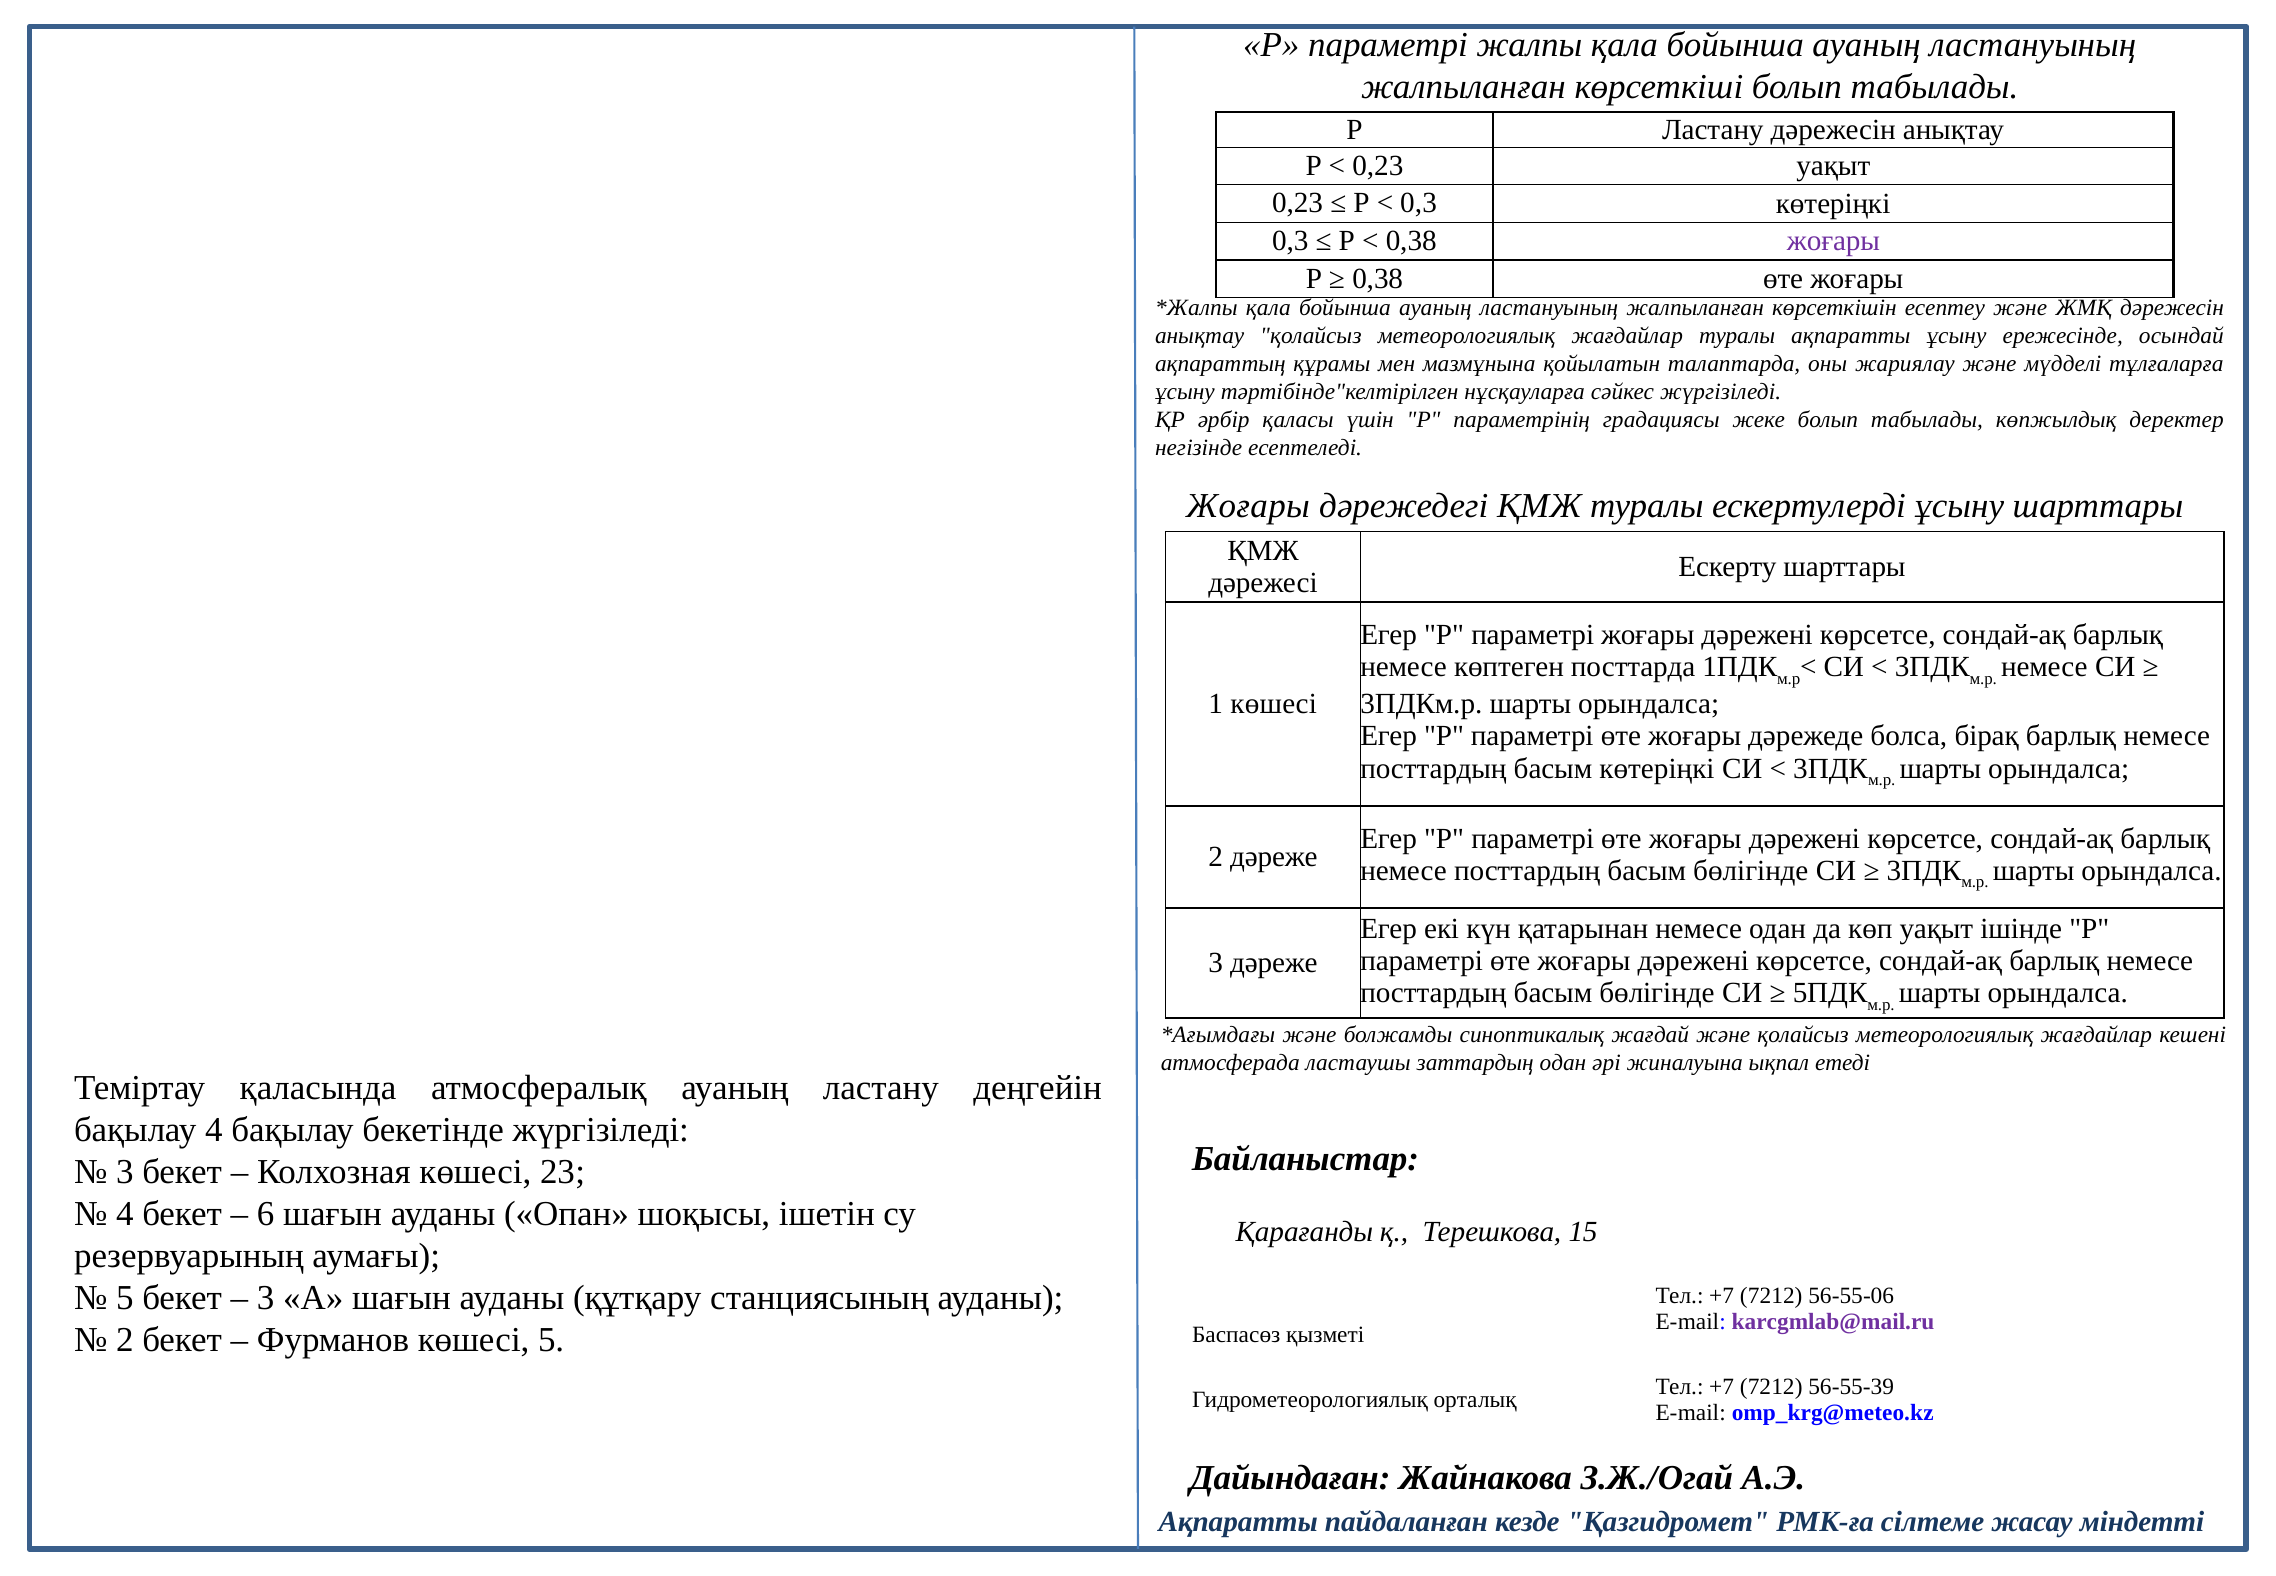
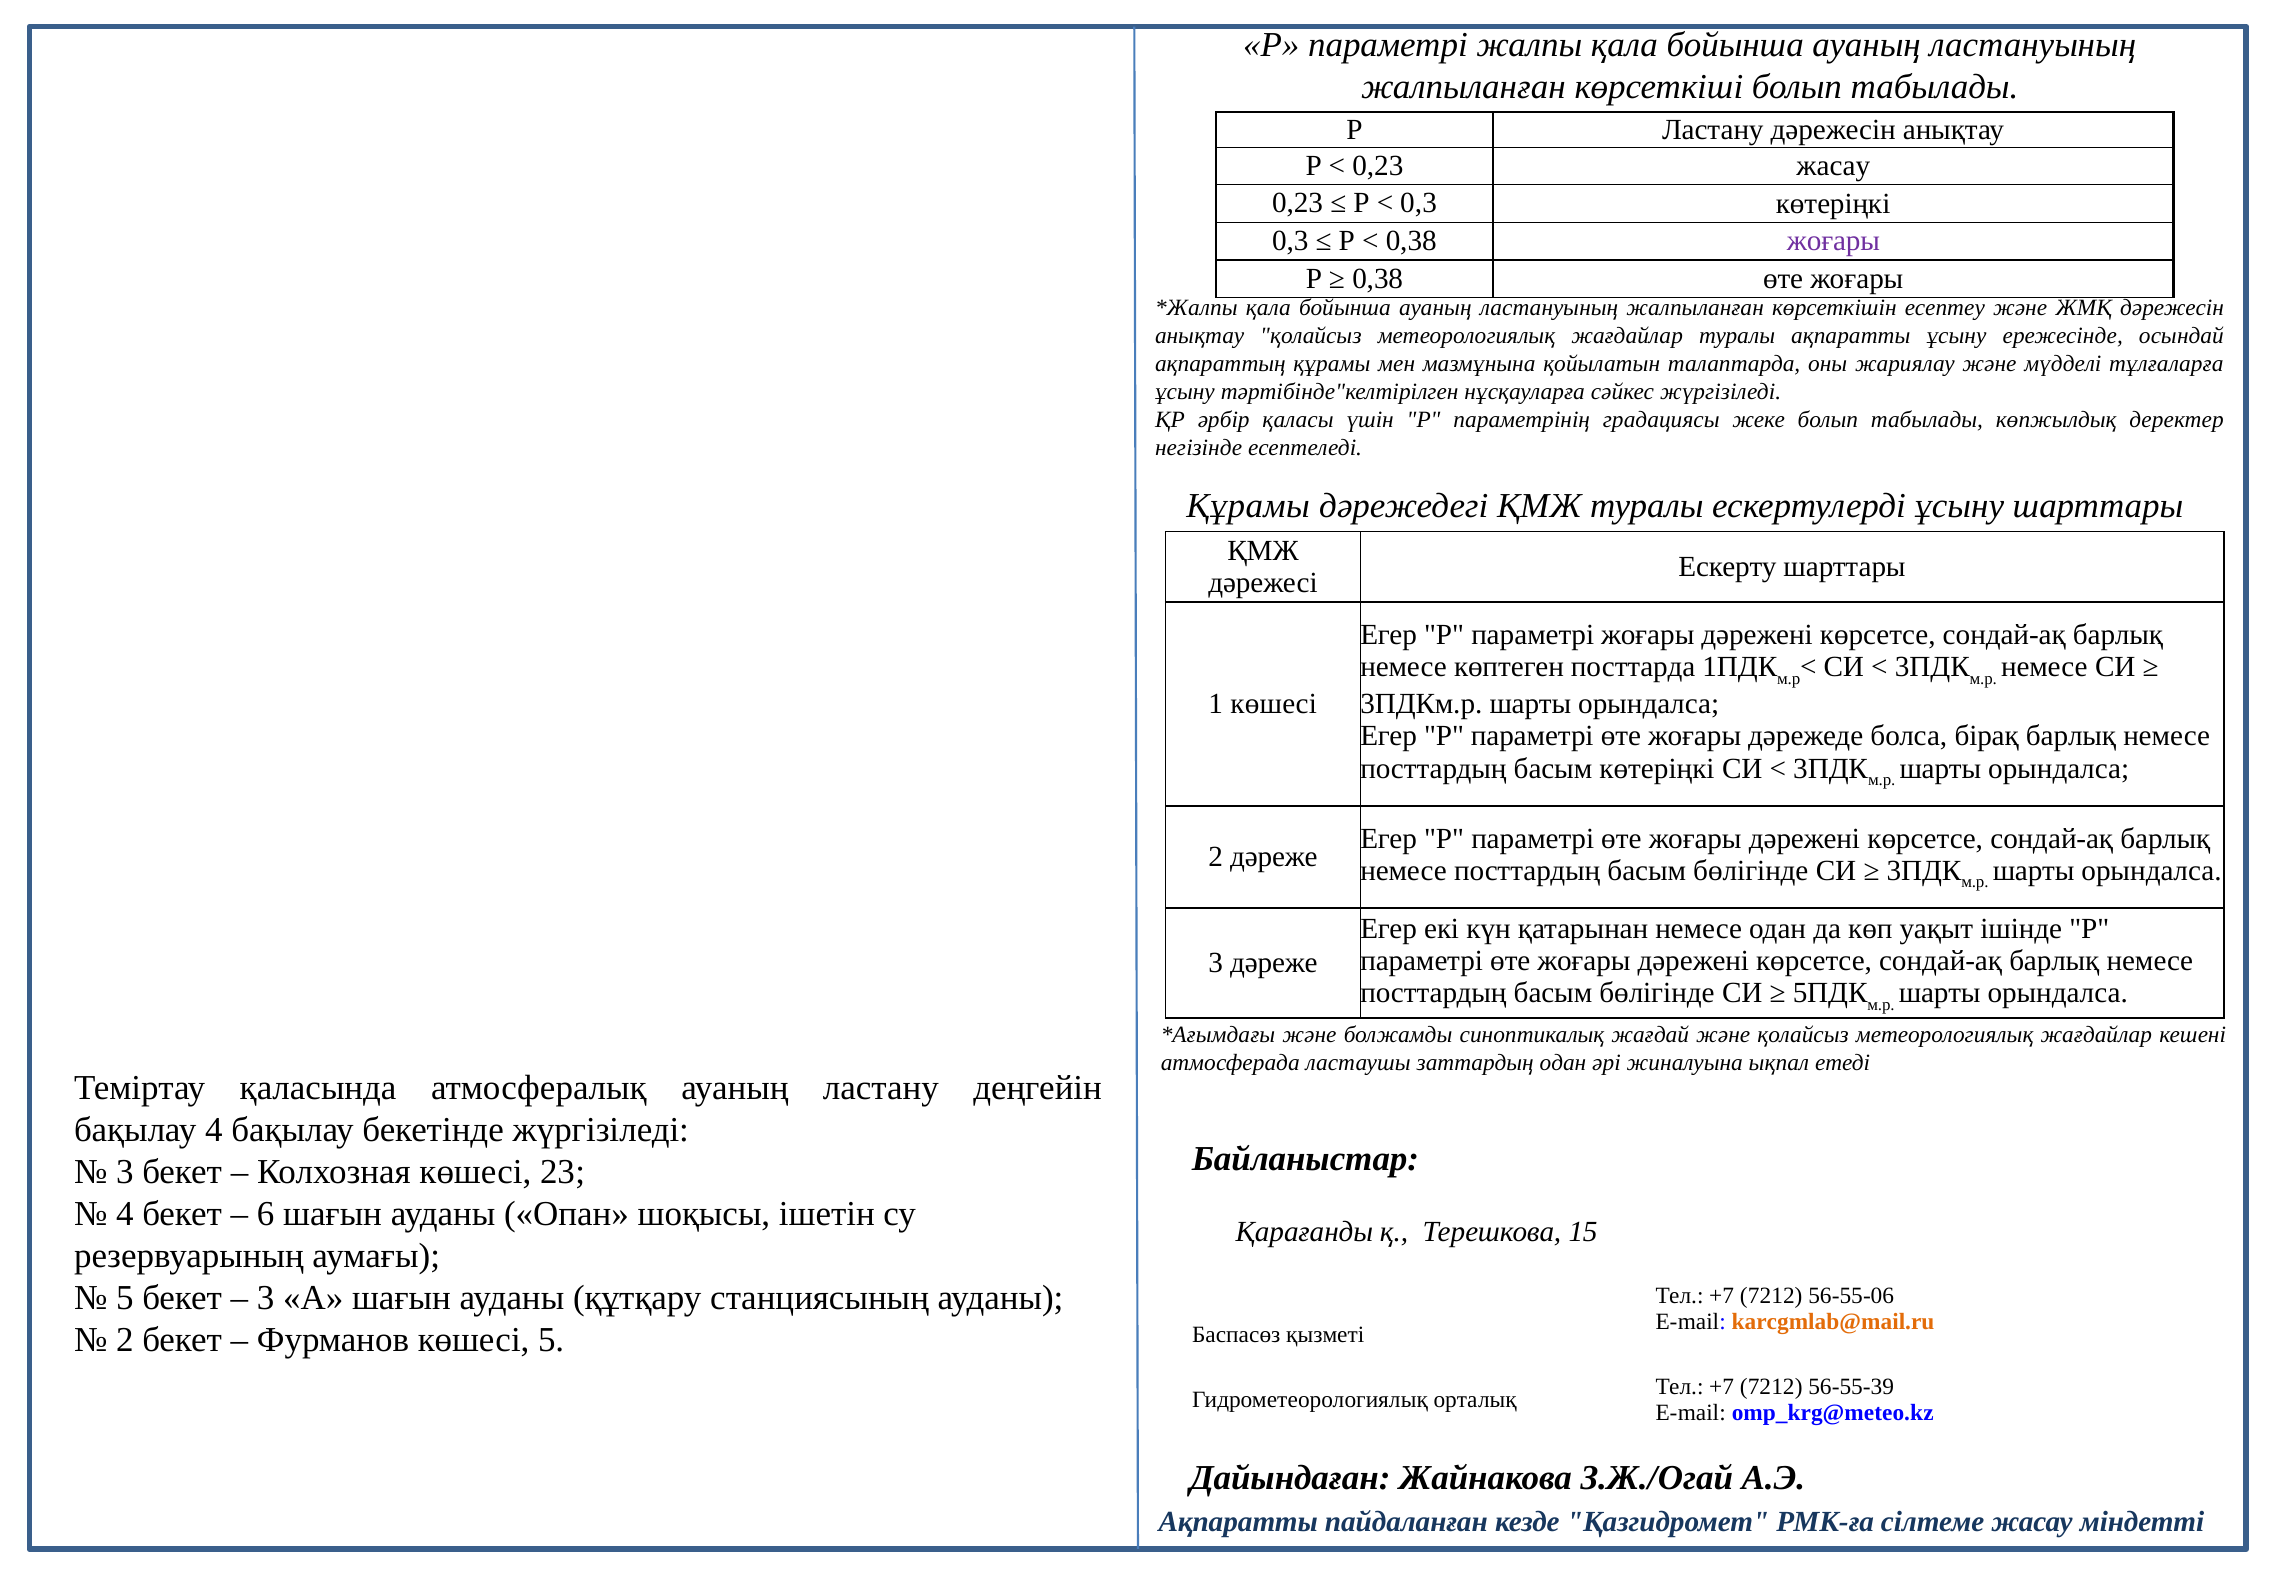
0,23 уақыт: уақыт -> жасау (1833, 166)
Жоғары: Жоғары -> Құрамы (1248, 506)
karcgmlab@mail.ru colour: purple -> orange (1833, 1322)
